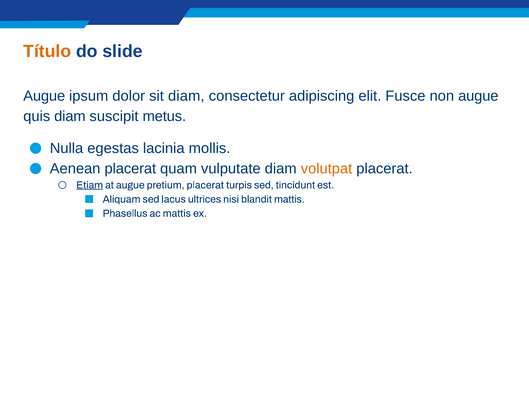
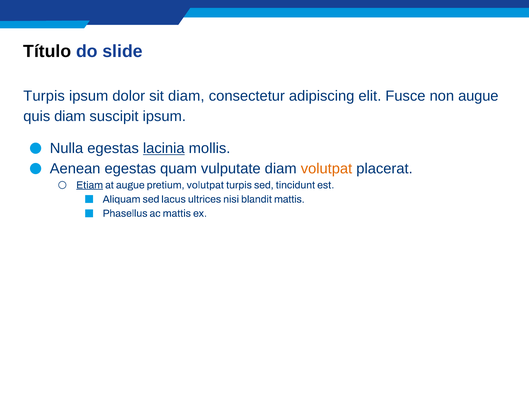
Título colour: orange -> black (47, 51)
Augue: Augue -> Turpis (44, 96)
suscipit metus: metus -> ipsum (164, 117)
lacinia underline: none -> present (164, 149)
Aenean placerat: placerat -> egestas (130, 169)
pretium placerat: placerat -> volutpat (205, 185)
